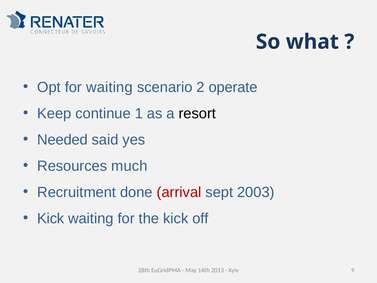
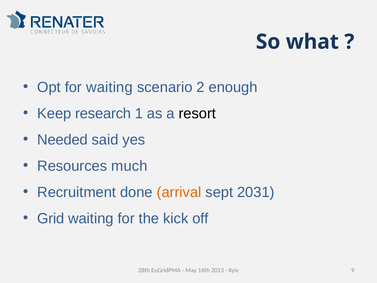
operate: operate -> enough (233, 87)
continue: continue -> research (103, 113)
arrival colour: red -> orange (179, 192)
2003: 2003 -> 2031 (256, 192)
Kick: Kick -> Grid (51, 218)
